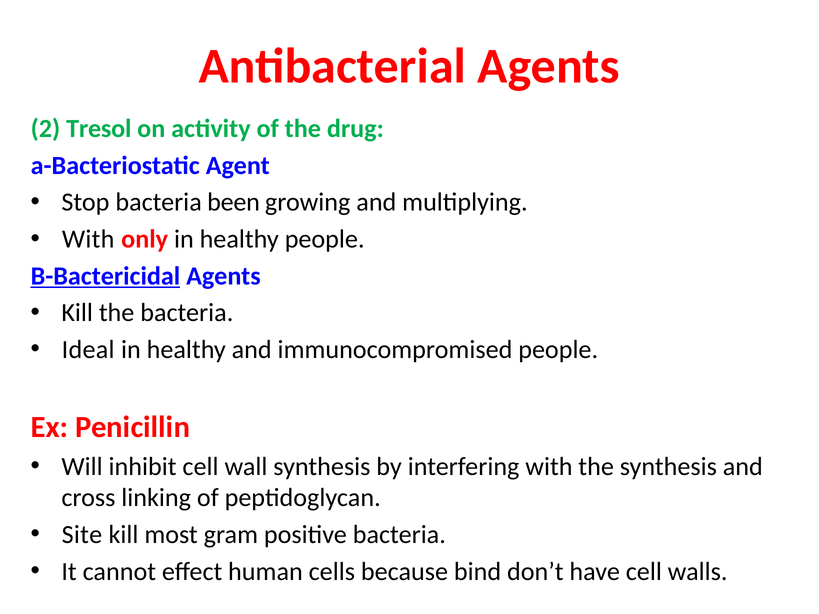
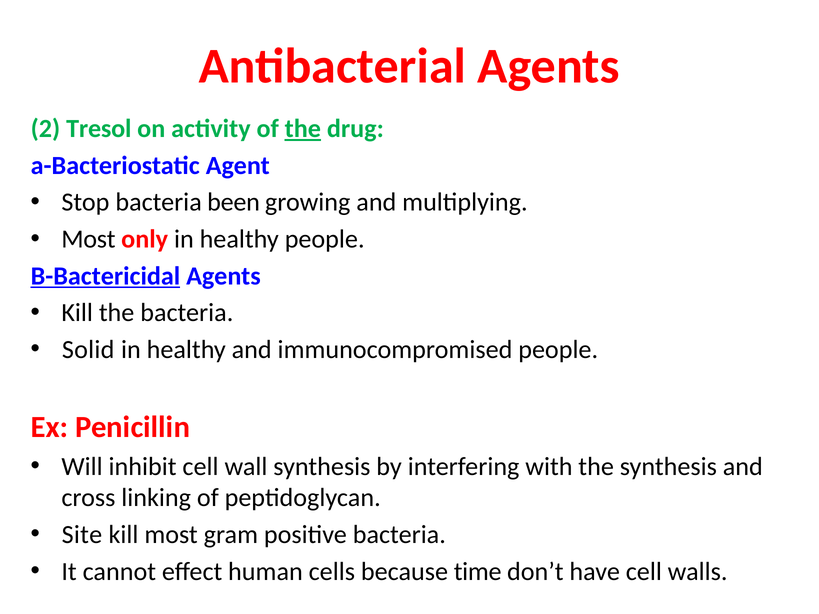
the underline: none -> present (303, 129)
With: With -> Most (88, 239)
Ideal: Ideal -> Solid (88, 350)
bind: bind -> time (478, 572)
